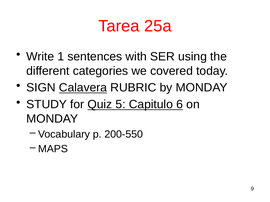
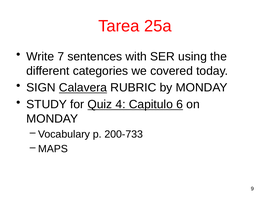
1: 1 -> 7 (61, 57)
5: 5 -> 4 (121, 105)
200-550: 200-550 -> 200-733 (124, 135)
